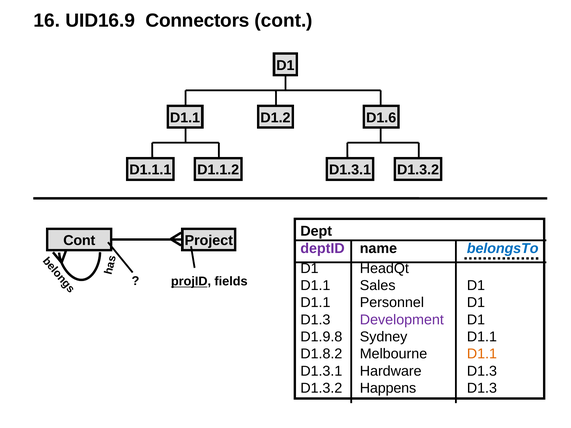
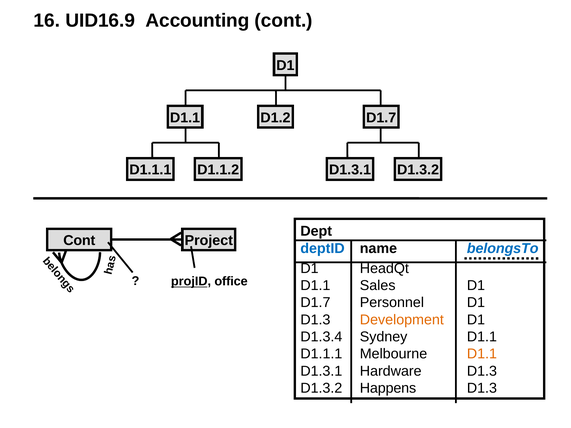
Connectors: Connectors -> Accounting (198, 20)
D1.2 D1.6: D1.6 -> D1.7 (381, 118)
deptID colour: purple -> blue (323, 248)
fields: fields -> office (231, 281)
D1.1: D1.1 -> D1.7 (315, 303)
Development colour: purple -> orange (402, 320)
D1.9.8: D1.9.8 -> D1.3.4 (321, 337)
D1.8.2: D1.8.2 -> D1.1.1 (321, 354)
